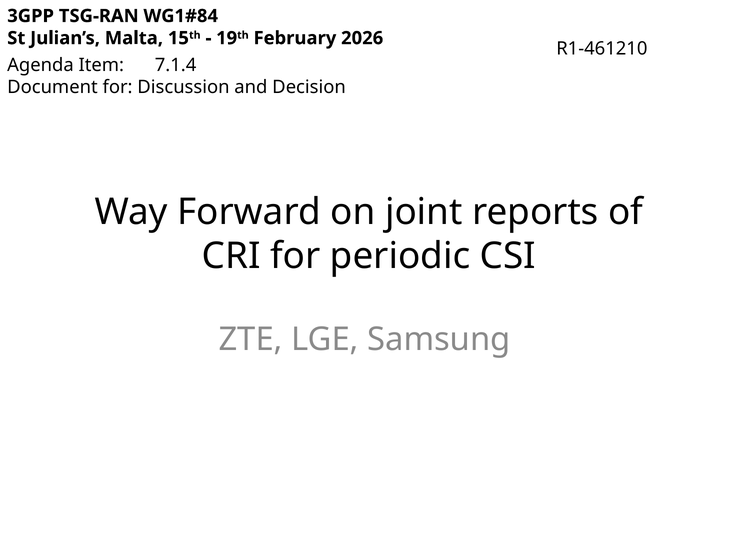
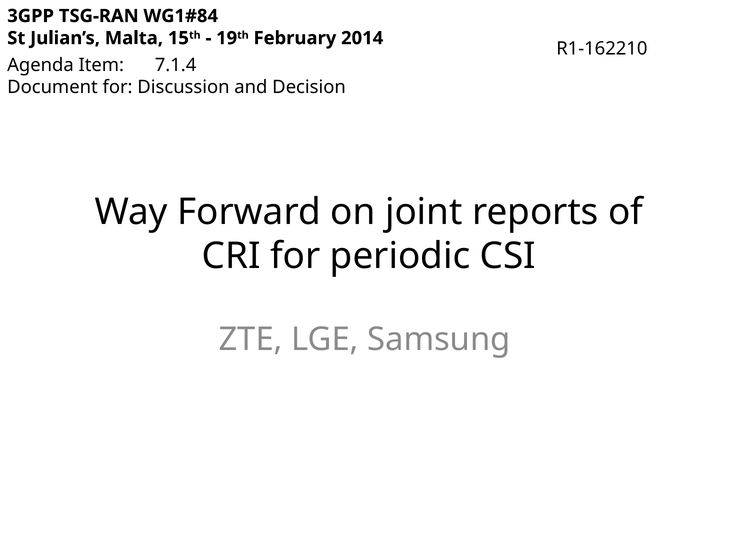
2026: 2026 -> 2014 (362, 38)
R1-461210: R1-461210 -> R1-162210 (602, 49)
